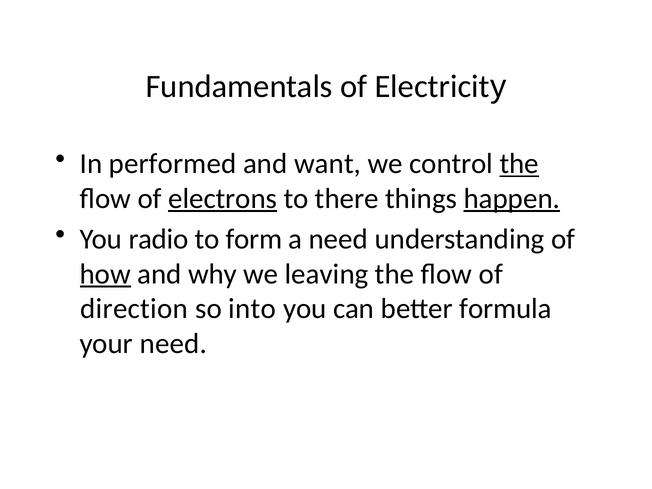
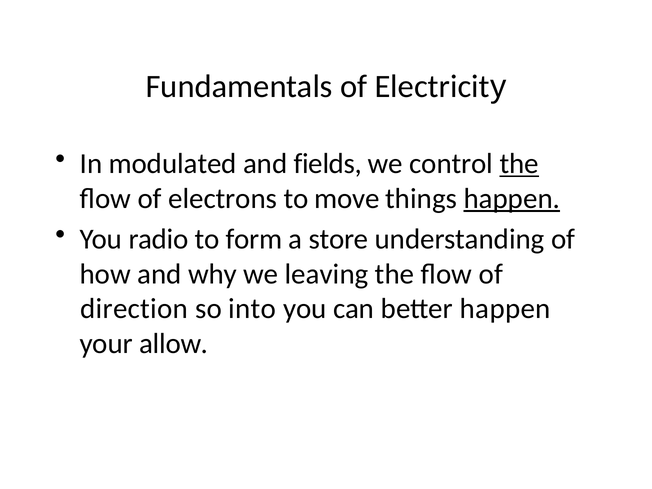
performed: performed -> modulated (173, 164)
want: want -> fields (328, 164)
electrons underline: present -> none (223, 199)
there: there -> move (347, 199)
a need: need -> store (339, 239)
how underline: present -> none (105, 274)
better formula: formula -> happen (505, 309)
your need: need -> allow (174, 344)
